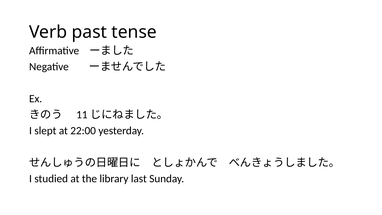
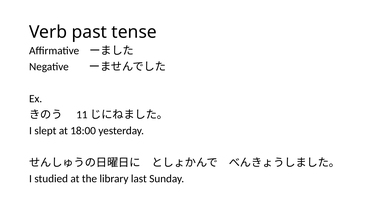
22:00: 22:00 -> 18:00 (83, 131)
